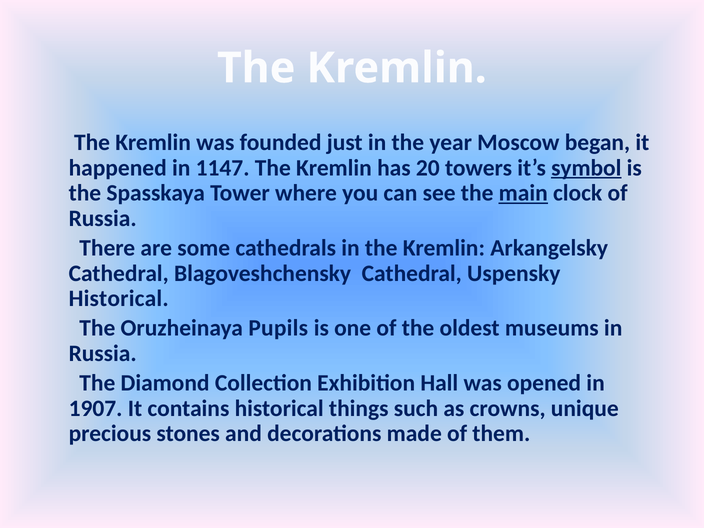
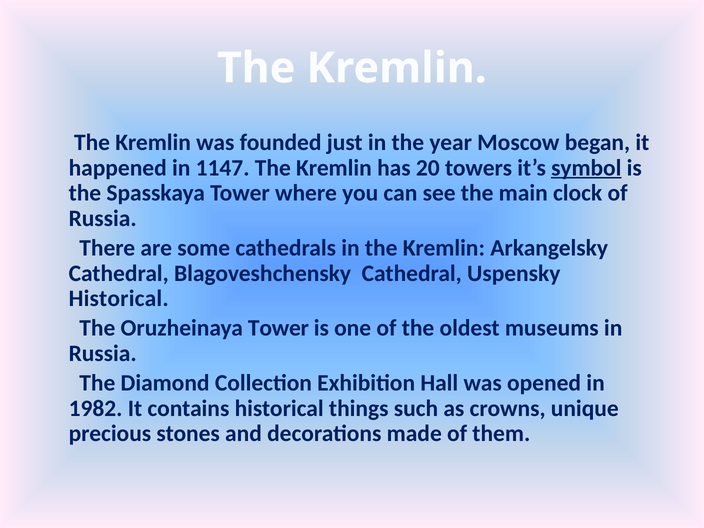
main underline: present -> none (523, 193)
Oruzheinaya Pupils: Pupils -> Tower (278, 328)
1907: 1907 -> 1982 (96, 408)
